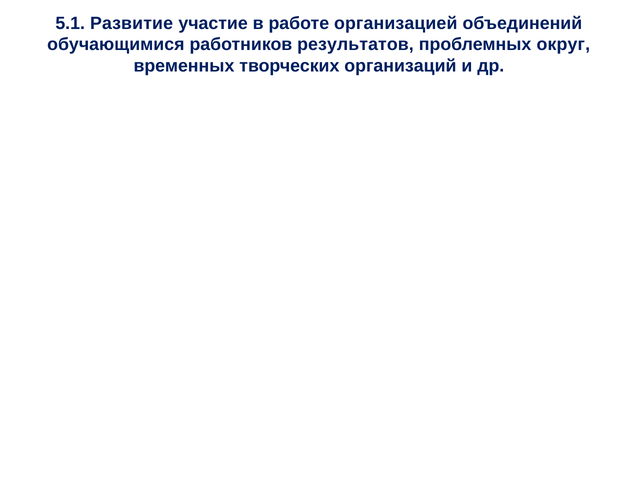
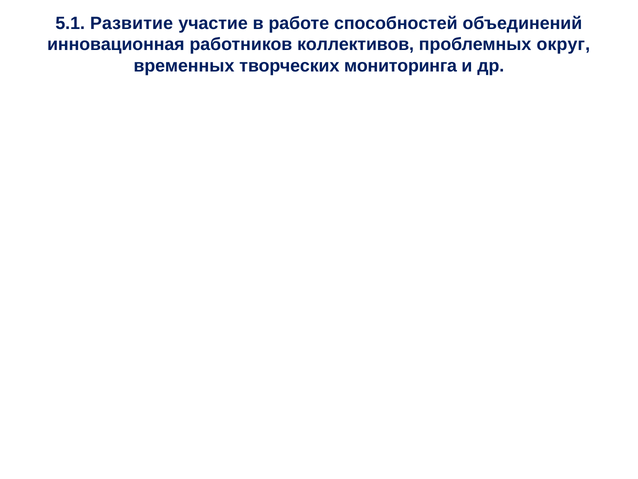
организацией: организацией -> способностей (396, 23)
обучающимися: обучающимися -> инновационная (116, 45)
результатов: результатов -> коллективов (356, 45)
организаций: организаций -> мониторинга (400, 66)
